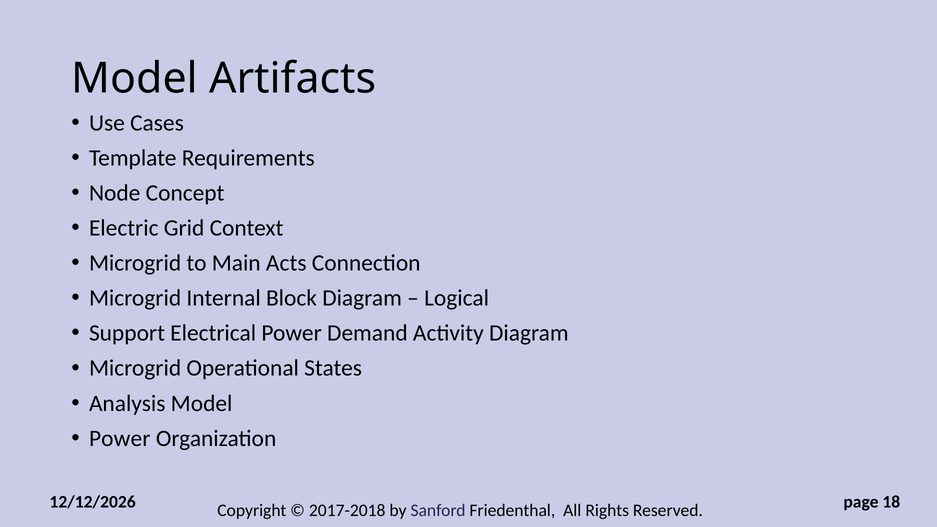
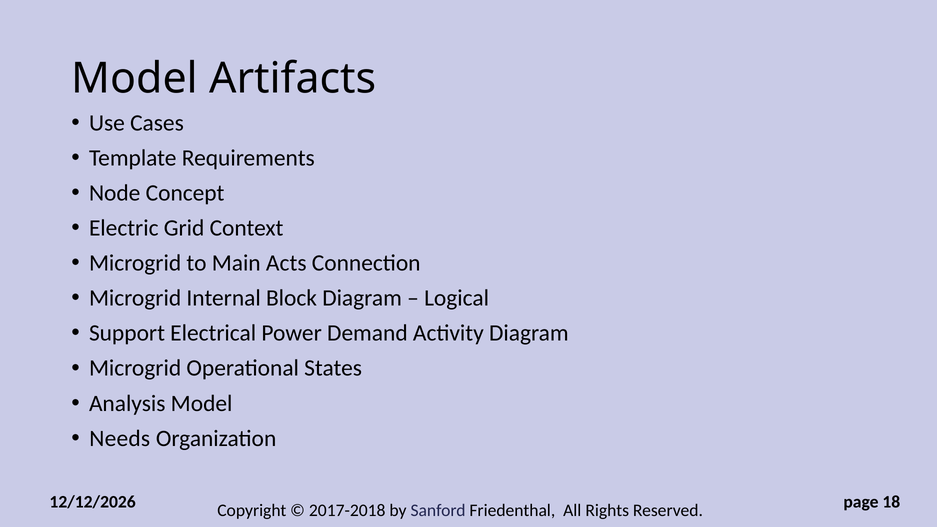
Power: Power -> Needs (120, 438)
